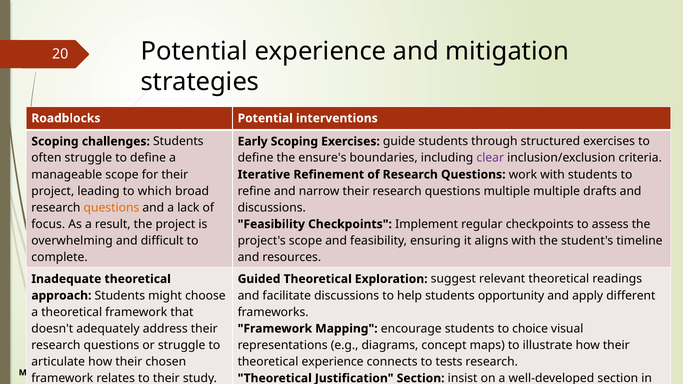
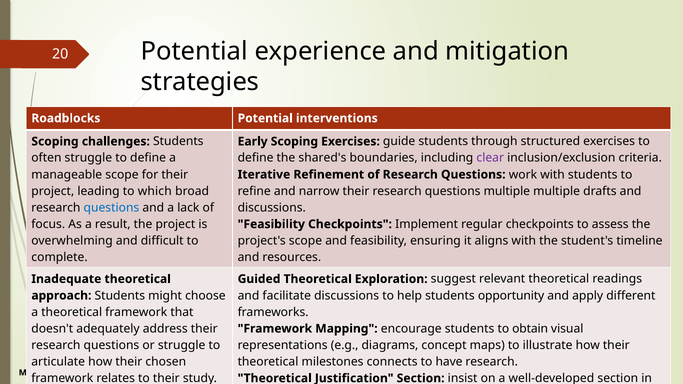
ensure's: ensure's -> shared's (322, 158)
questions colour: orange -> blue (111, 208)
to choice: choice -> obtain (530, 329)
theoretical experience: experience -> milestones (333, 362)
tests: tests -> have (449, 362)
